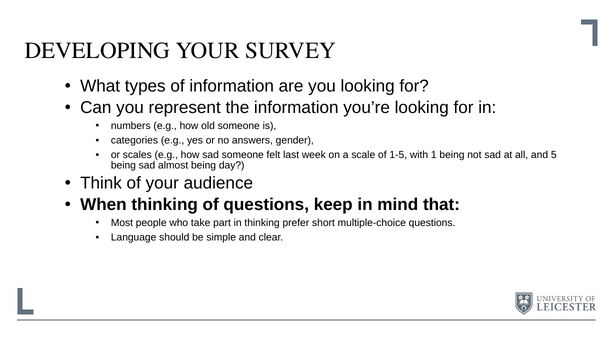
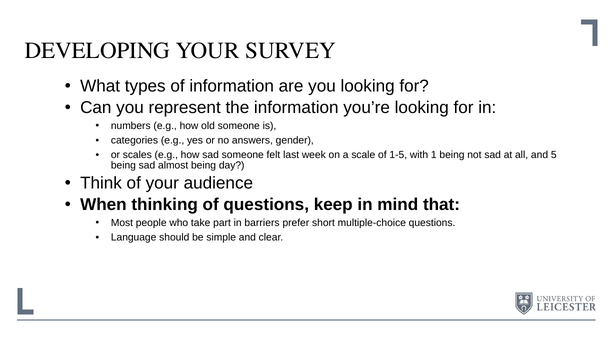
in thinking: thinking -> barriers (262, 223)
